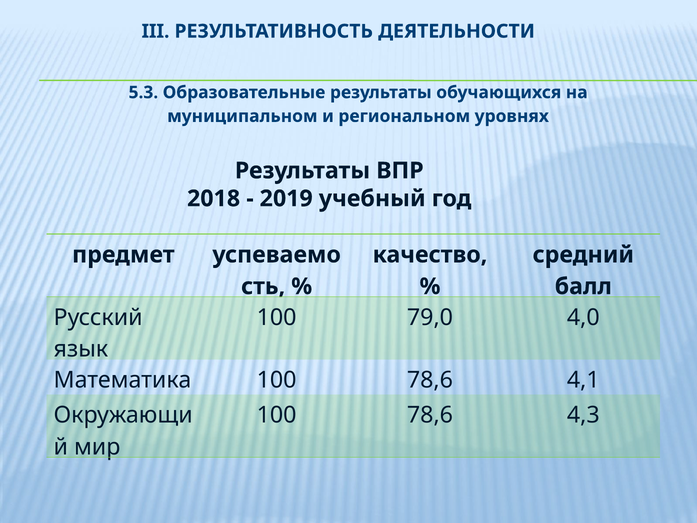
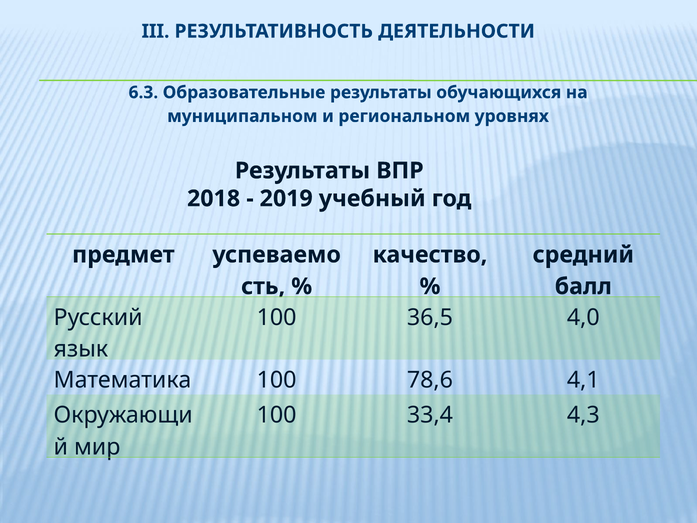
5.3: 5.3 -> 6.3 (143, 92)
79,0: 79,0 -> 36,5 (430, 317)
78,6: 78,6 -> 33,4 (430, 415)
